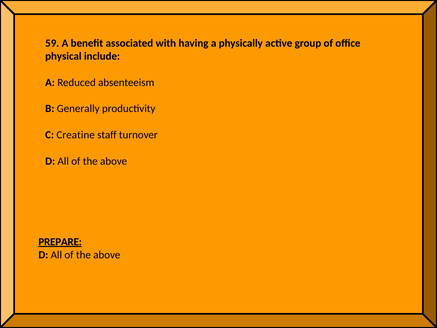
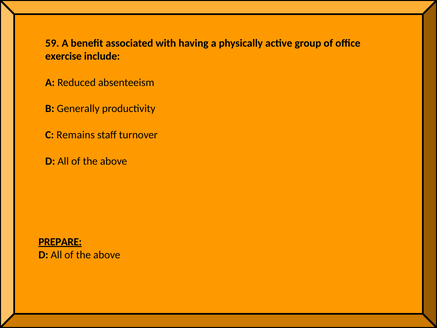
physical: physical -> exercise (63, 56)
Creatine: Creatine -> Remains (76, 135)
